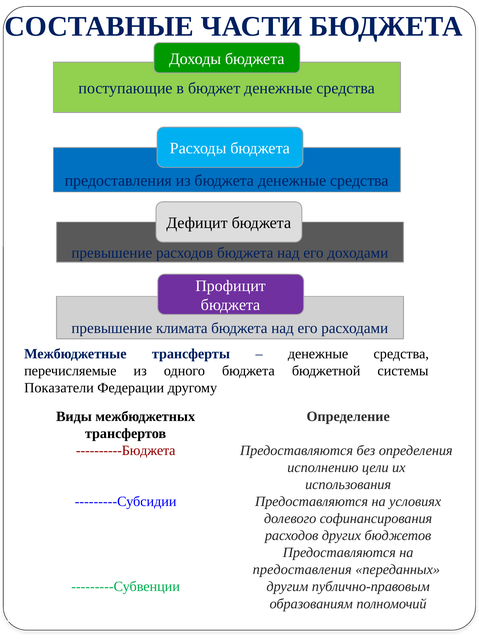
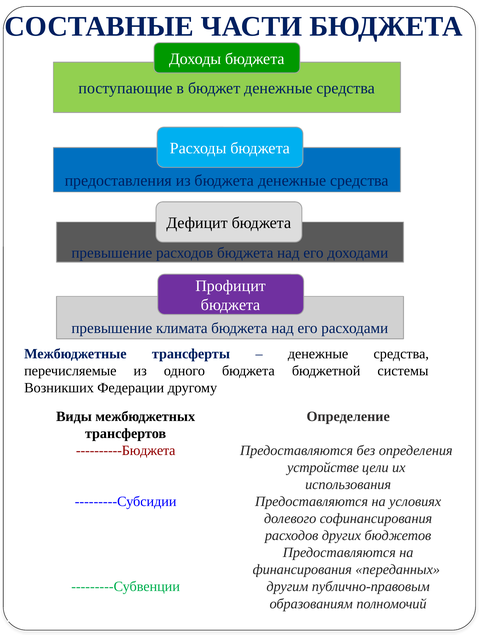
Показатели: Показатели -> Возникших (59, 388)
исполнению: исполнению -> устройстве (323, 467)
предоставления: предоставления -> финансирования (302, 569)
